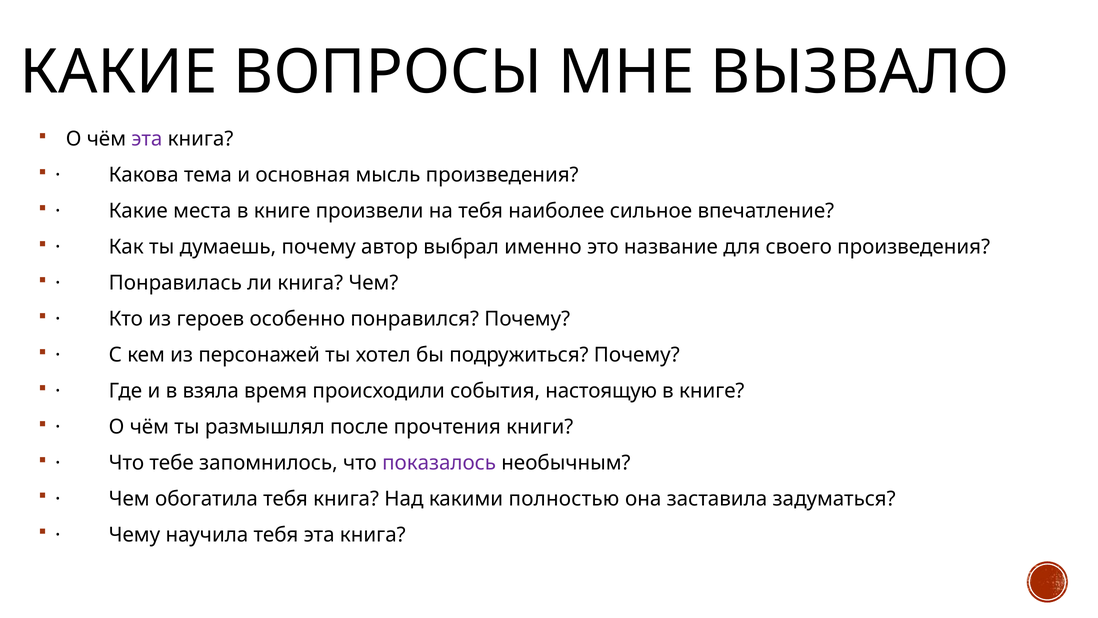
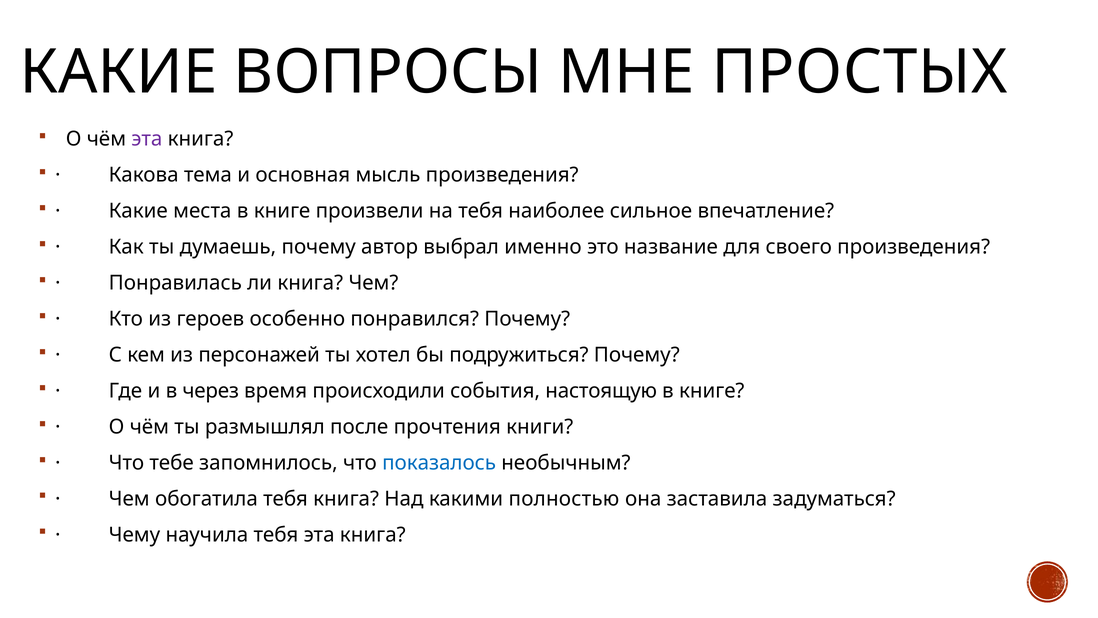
ВЫЗВАЛО: ВЫЗВАЛО -> ПРОСТЫХ (860, 72)
взяла: взяла -> через (211, 391)
показалось colour: purple -> blue (439, 463)
